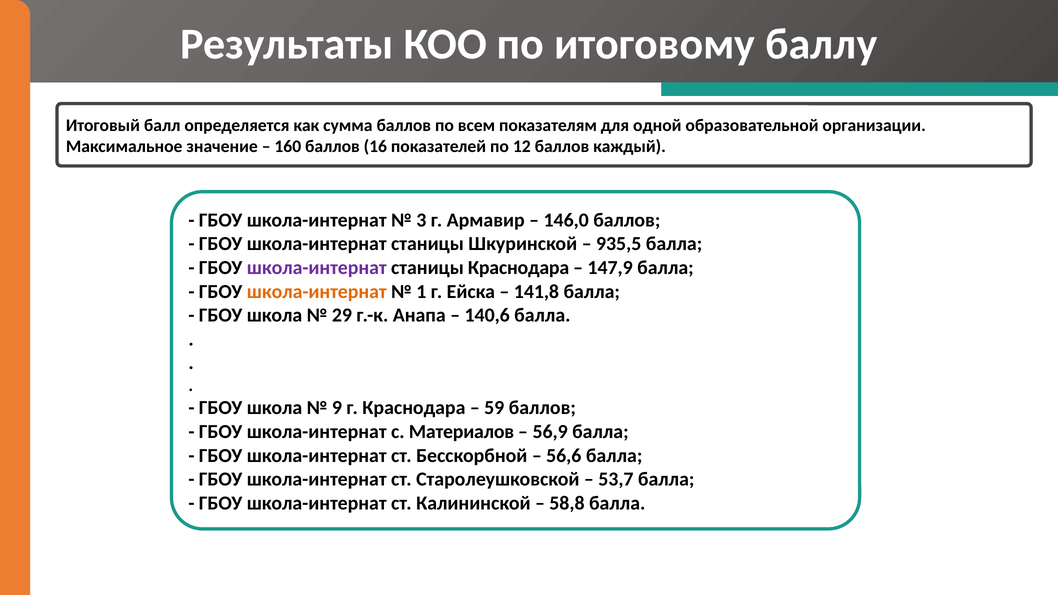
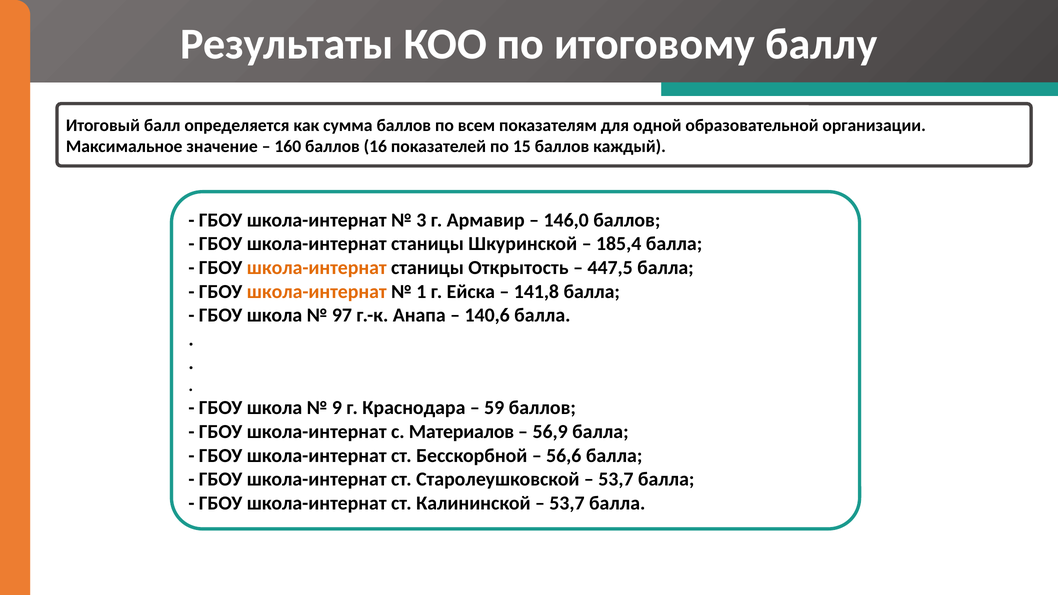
12: 12 -> 15 (522, 147)
935,5: 935,5 -> 185,4 (619, 244)
школа-интернат colour: purple -> orange (317, 268)
станицы Краснодара: Краснодара -> Открытость (518, 268)
147,9: 147,9 -> 447,5 (610, 268)
29: 29 -> 97 (342, 315)
58,8: 58,8 -> 53,7 (567, 503)
